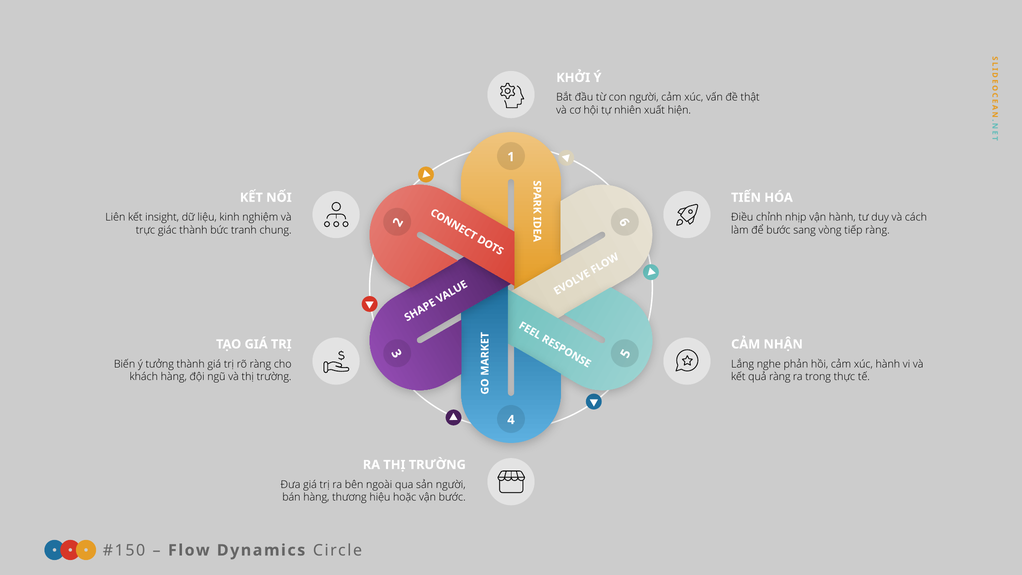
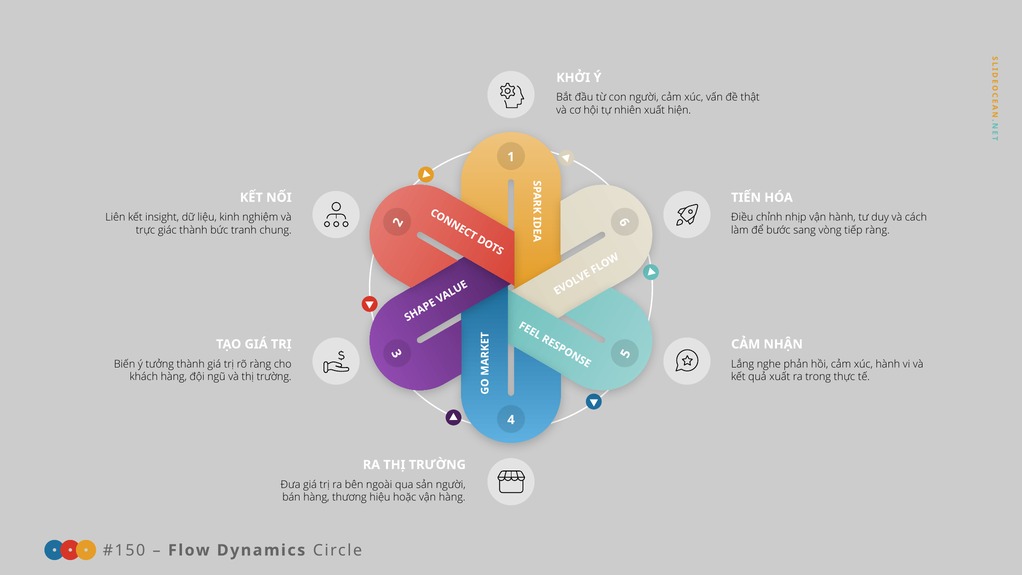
quả ràng: ràng -> xuất (780, 377)
vận bước: bước -> hàng (452, 497)
